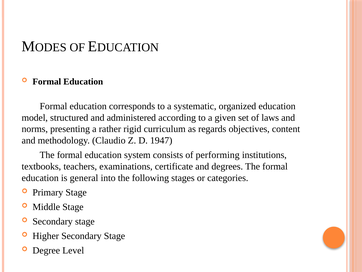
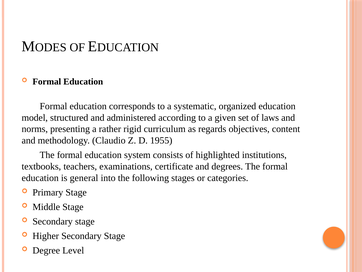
1947: 1947 -> 1955 (161, 140)
performing: performing -> highlighted (218, 155)
